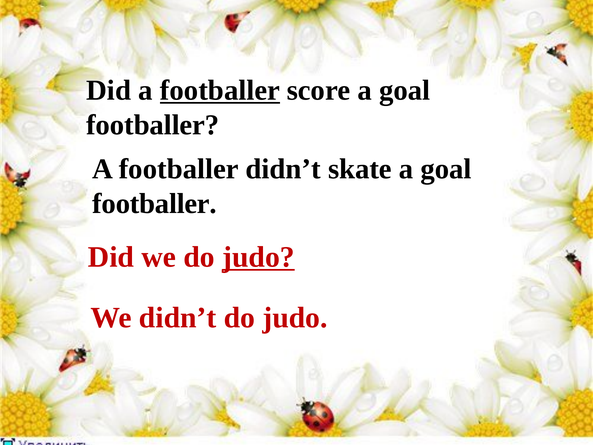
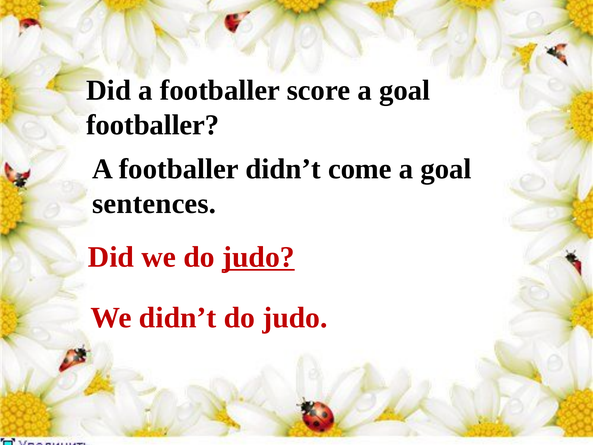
footballer underline: present -> none (220, 90)
skate: skate -> come (360, 169)
footballer: footballer -> sentences (154, 203)
